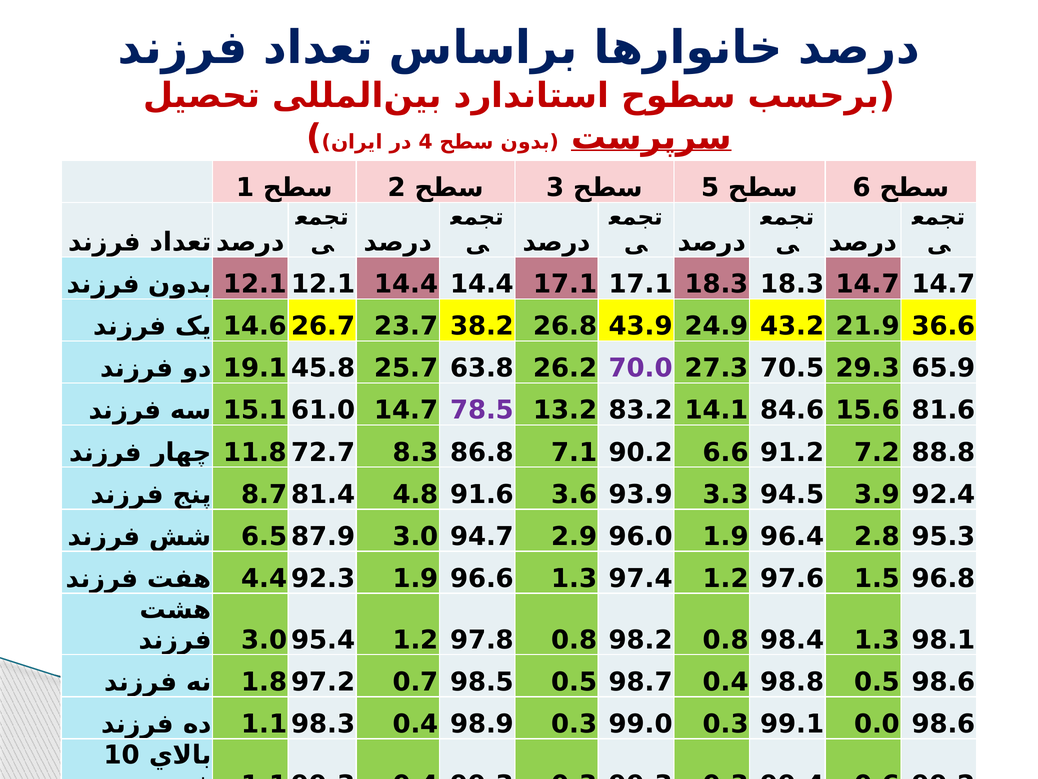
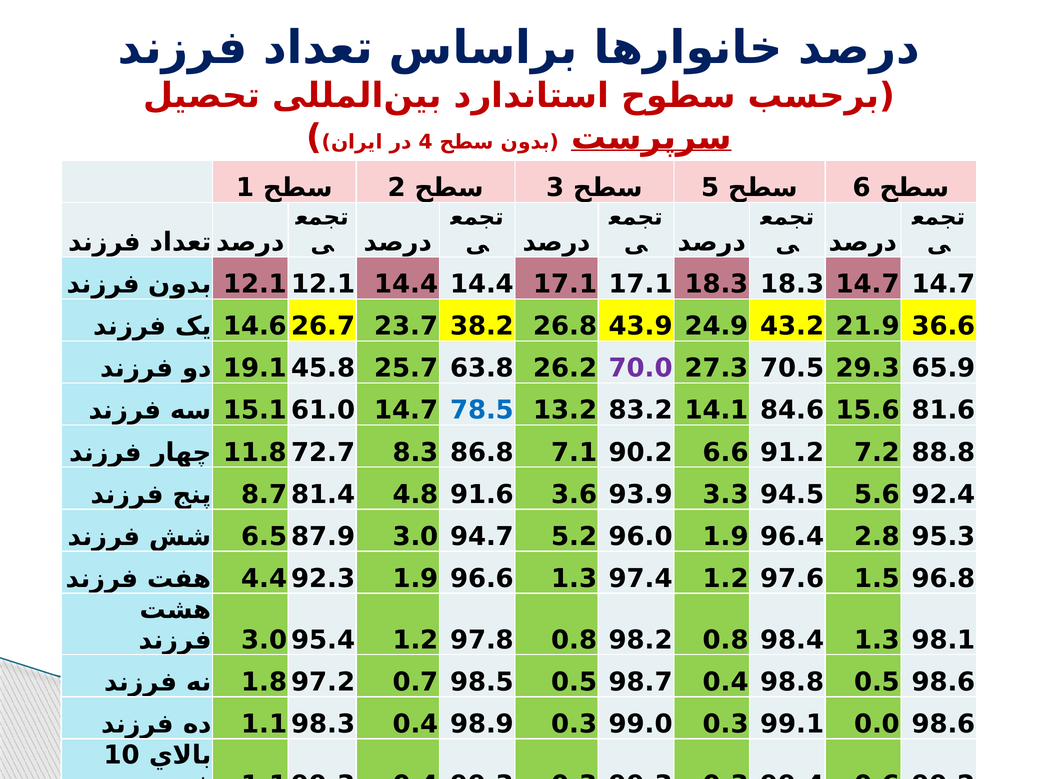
78.5 colour: purple -> blue (482, 410)
3.9: 3.9 -> 5.6 (877, 494)
2.9: 2.9 -> 5.2 (574, 536)
